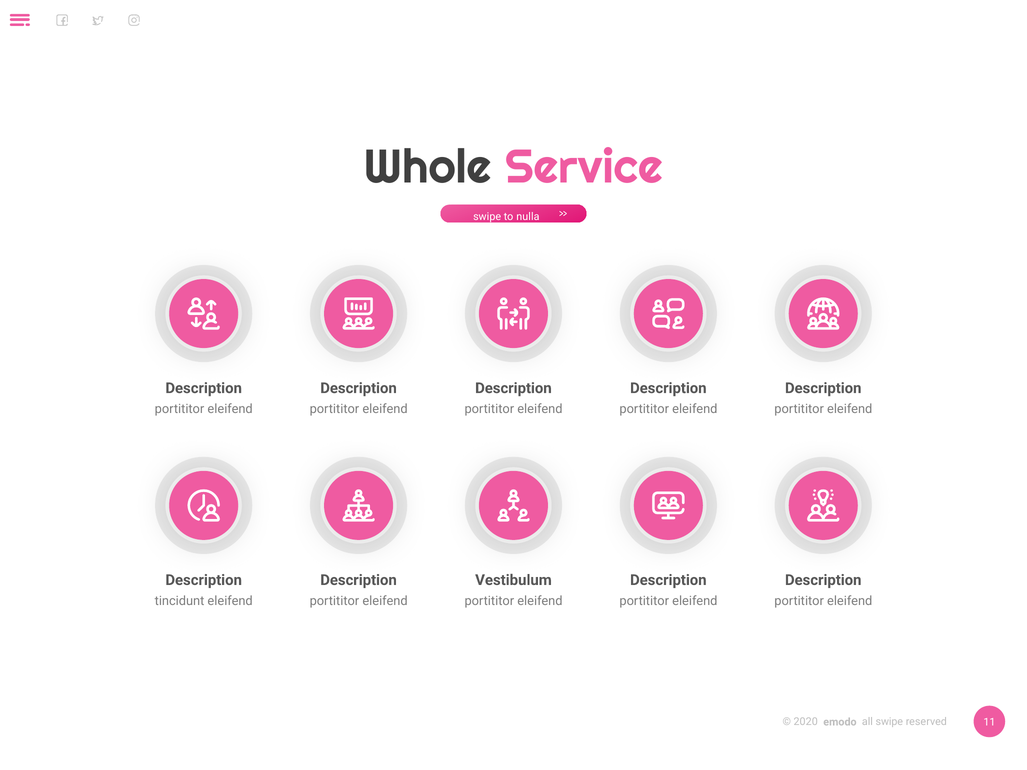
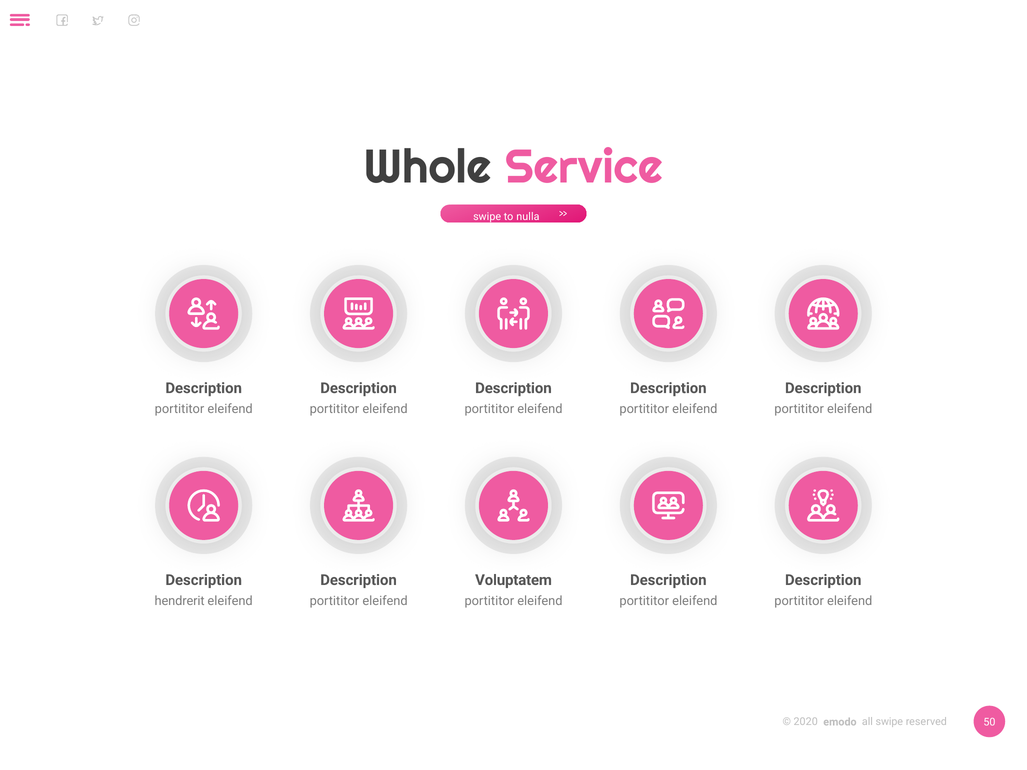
Vestibulum: Vestibulum -> Voluptatem (513, 580)
tincidunt: tincidunt -> hendrerit (180, 601)
11: 11 -> 50 (989, 722)
